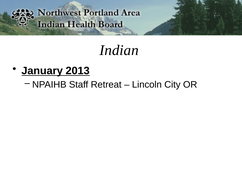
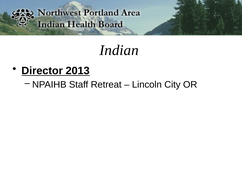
January: January -> Director (42, 71)
